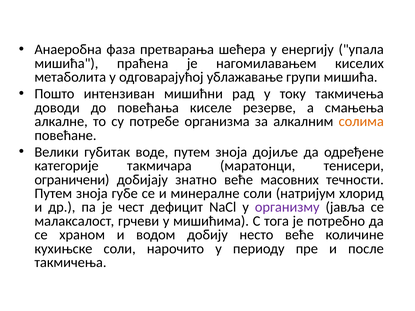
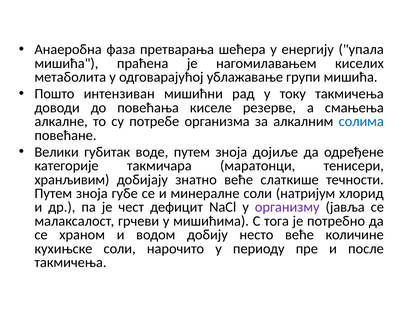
солима colour: orange -> blue (361, 122)
ограничени: ограничени -> хранљивим (72, 180)
масовних: масовних -> слаткише (290, 180)
